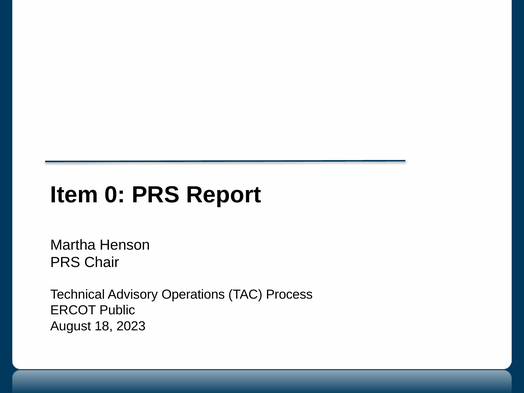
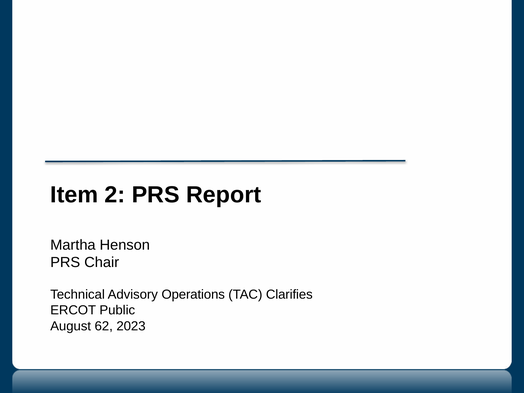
0: 0 -> 2 (115, 195)
Process: Process -> Clarifies (289, 295)
18: 18 -> 62 (104, 326)
